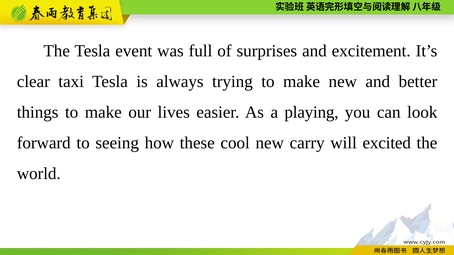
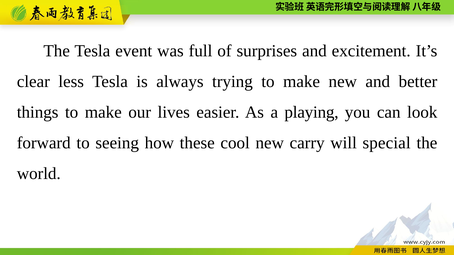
taxi: taxi -> less (71, 82)
excited: excited -> special (387, 143)
